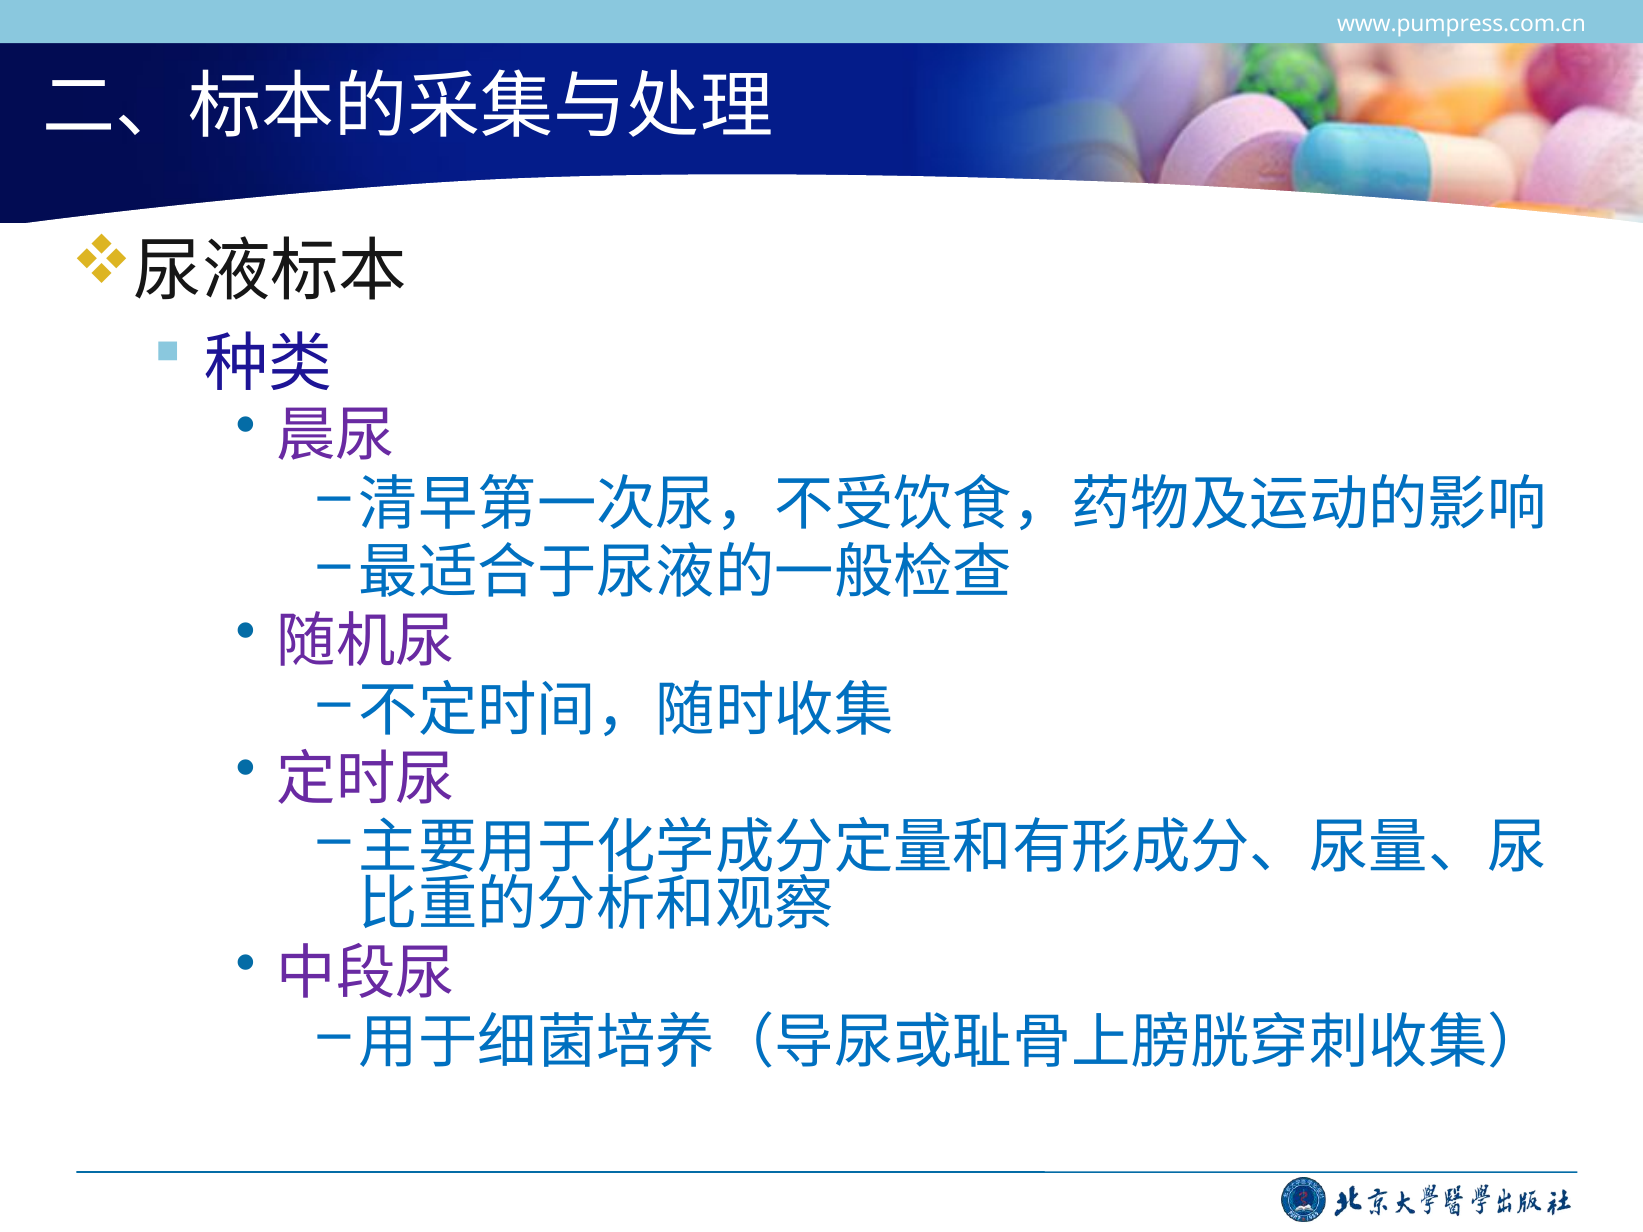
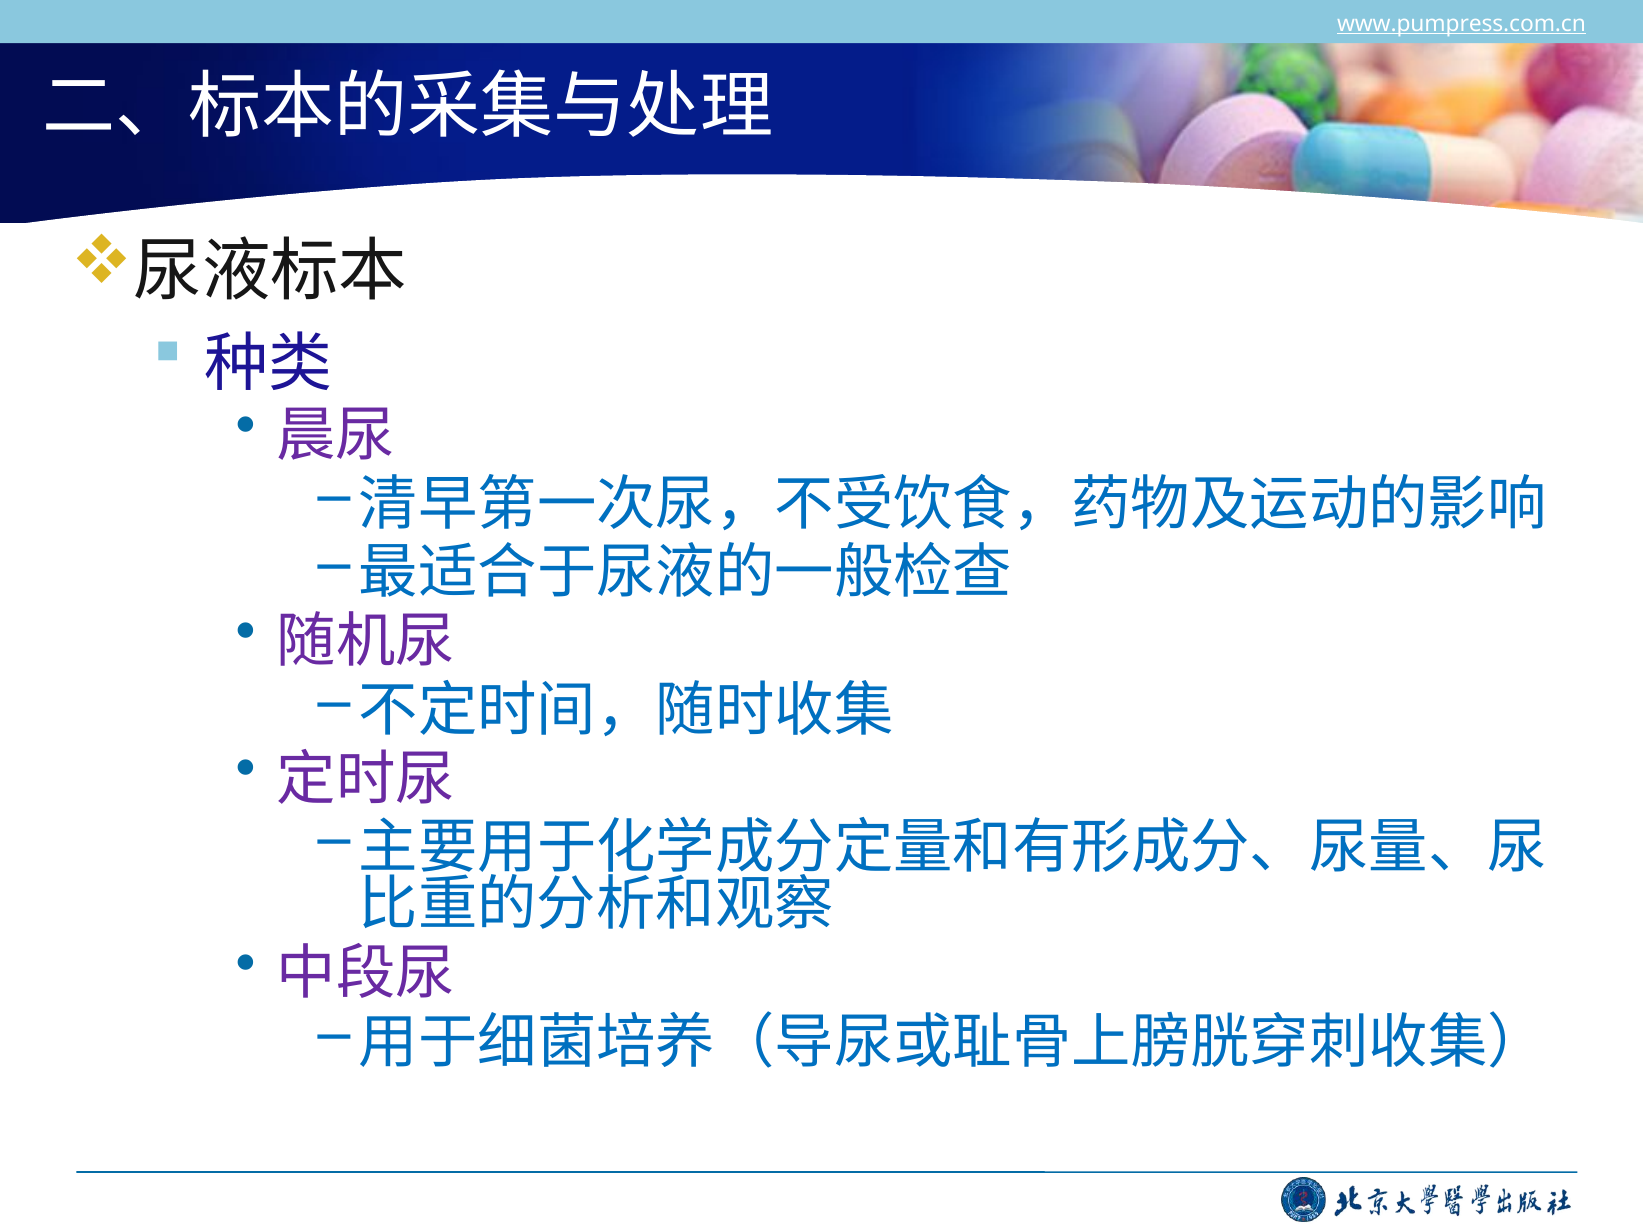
www.pumpress.com.cn underline: none -> present (1462, 24)
